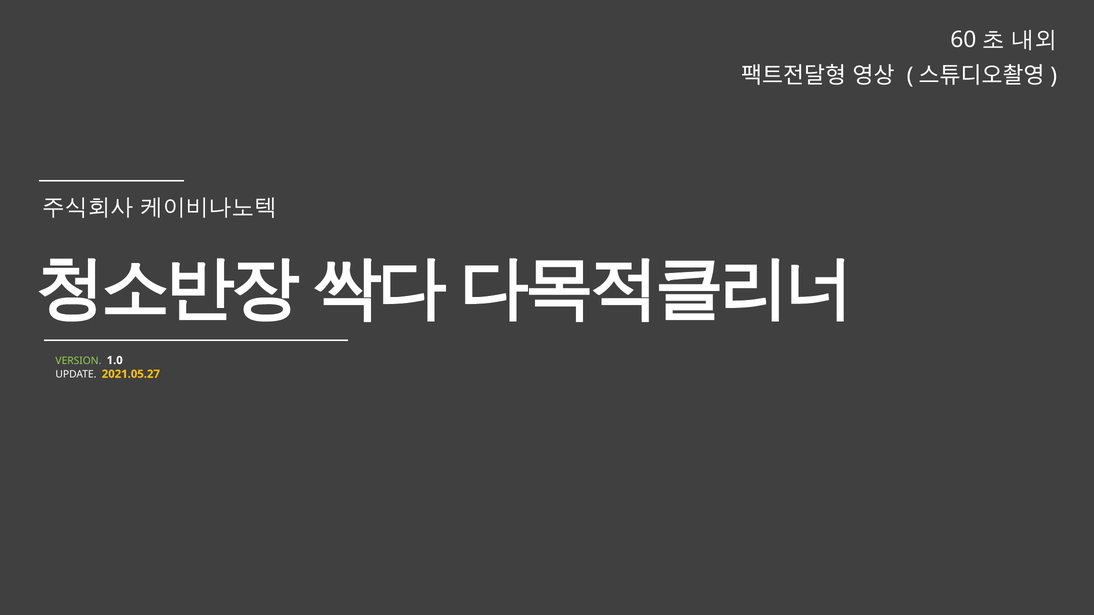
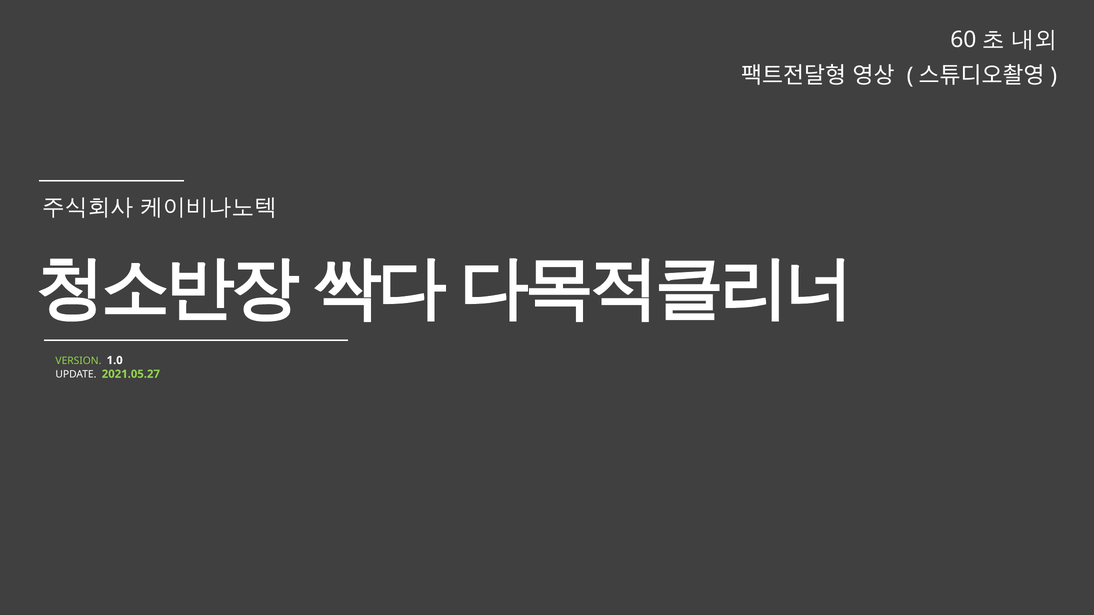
2021.05.27 colour: yellow -> light green (131, 374)
